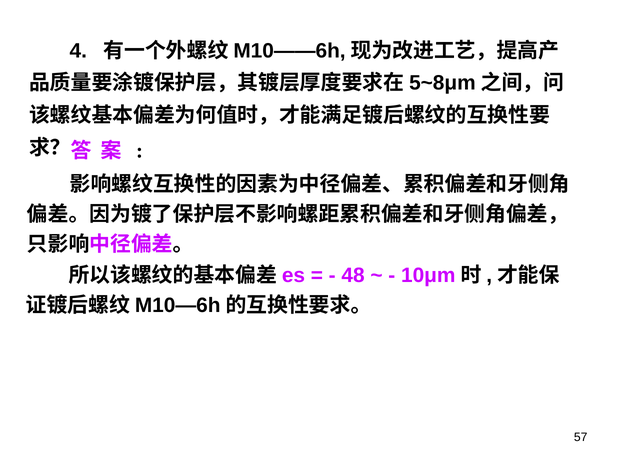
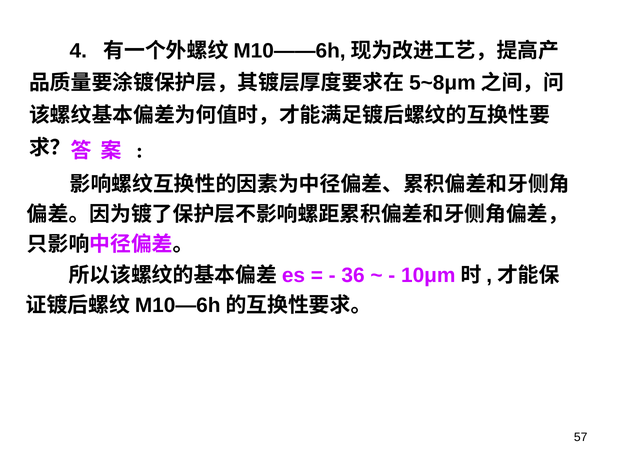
48: 48 -> 36 (353, 276)
